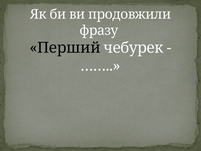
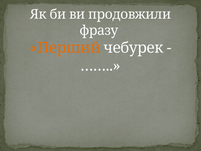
Перший colour: black -> orange (65, 48)
